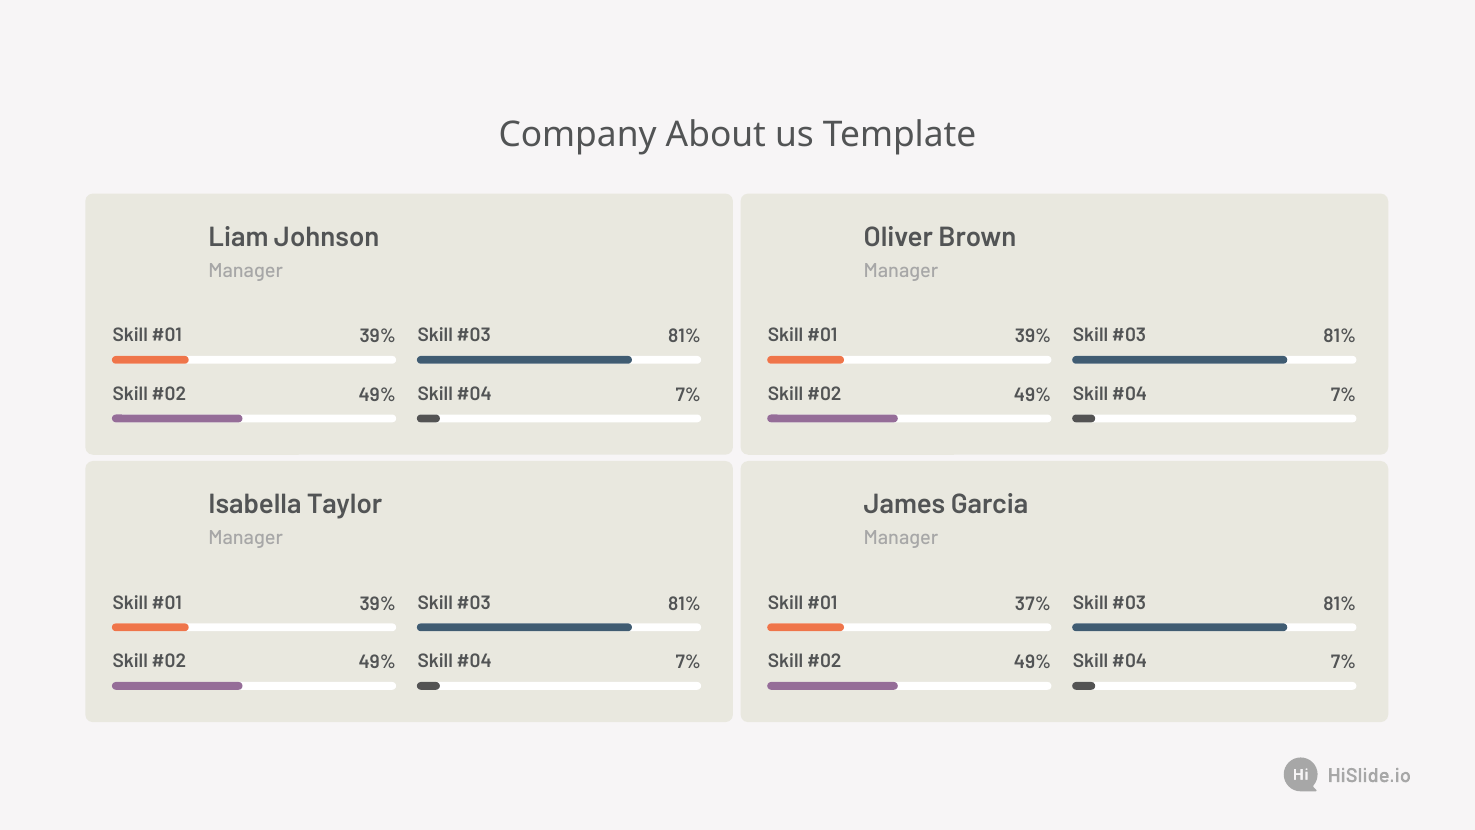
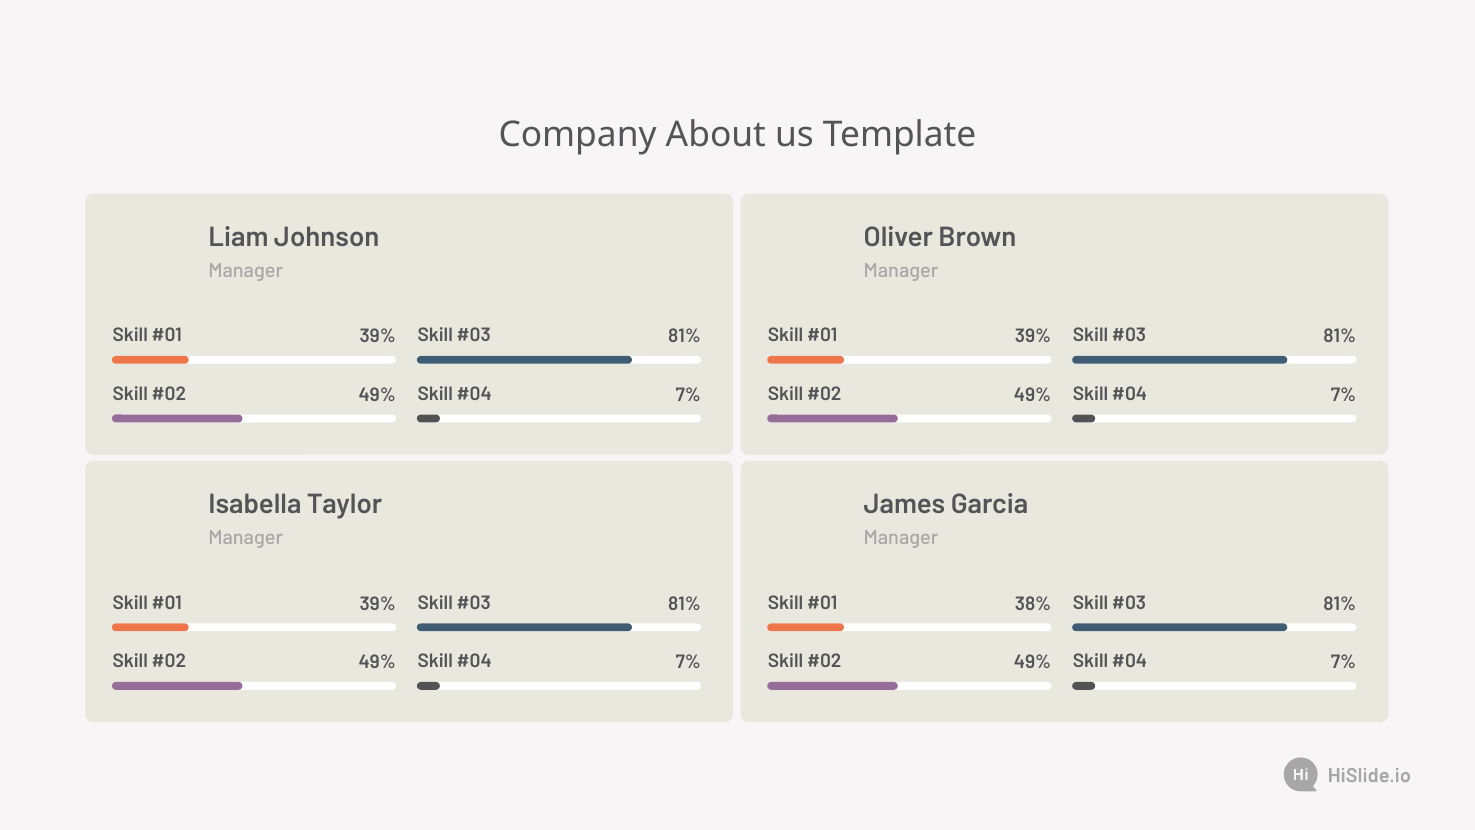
37%: 37% -> 38% (1033, 604)
